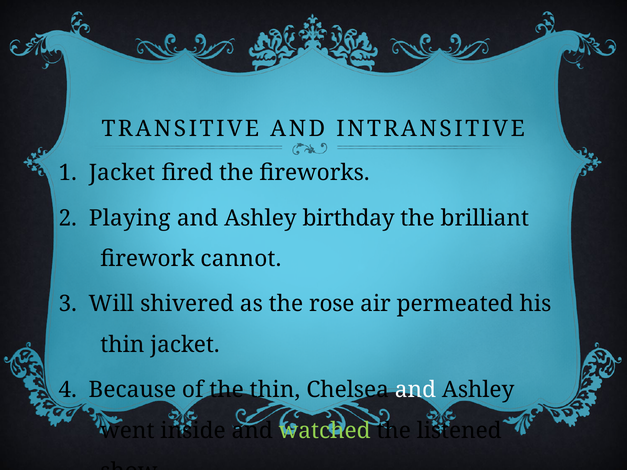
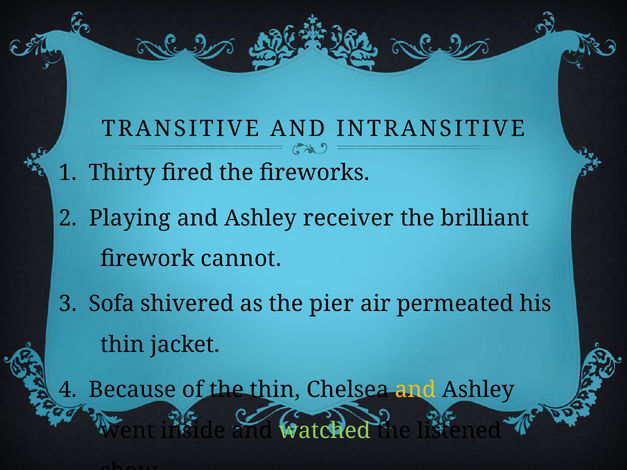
1 Jacket: Jacket -> Thirty (122, 173)
birthday: birthday -> receiver (348, 218)
Will: Will -> Sofa (112, 304)
rose: rose -> pier (332, 304)
and colour: white -> yellow (415, 390)
